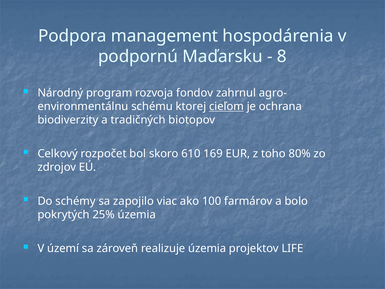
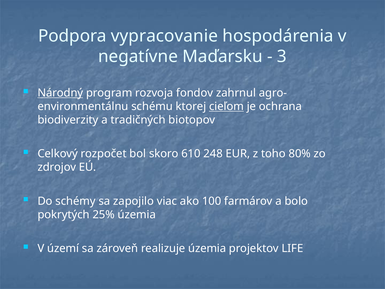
management: management -> vypracovanie (164, 36)
podpornú: podpornú -> negatívne (138, 56)
8: 8 -> 3 (282, 56)
Národný underline: none -> present (60, 93)
169: 169 -> 248 (213, 154)
